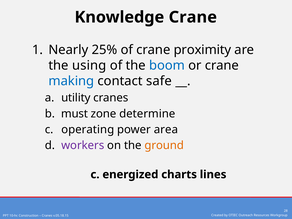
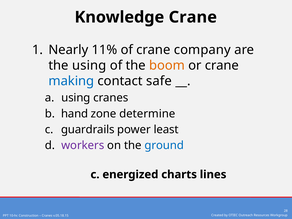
25%: 25% -> 11% (104, 50)
proximity: proximity -> company (202, 50)
boom colour: blue -> orange (167, 65)
utility: utility -> using (76, 98)
must: must -> hand (75, 114)
operating: operating -> guardrails (88, 130)
area: area -> least (166, 130)
ground colour: orange -> blue (164, 145)
